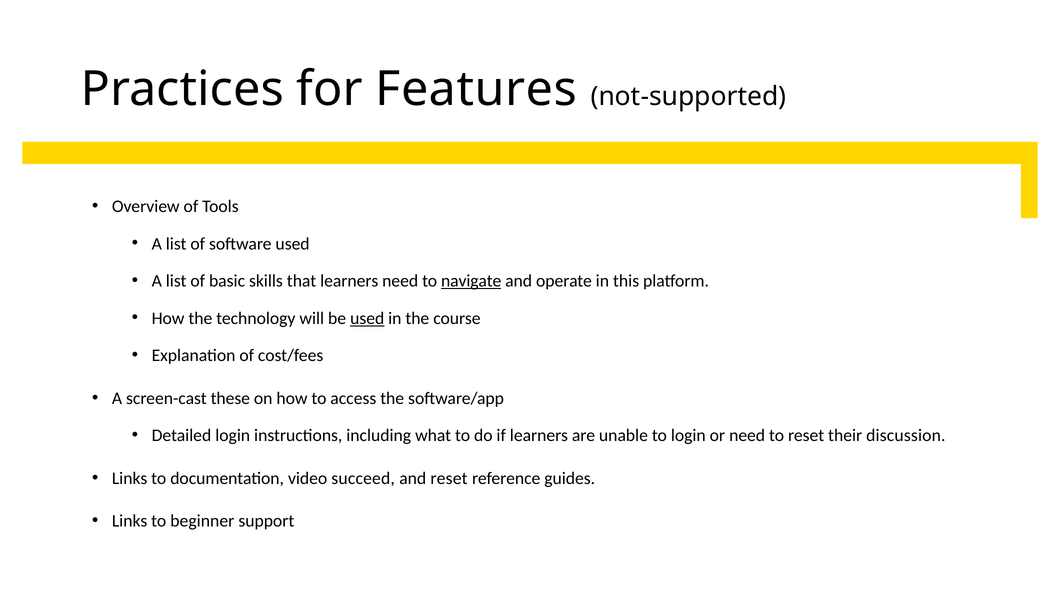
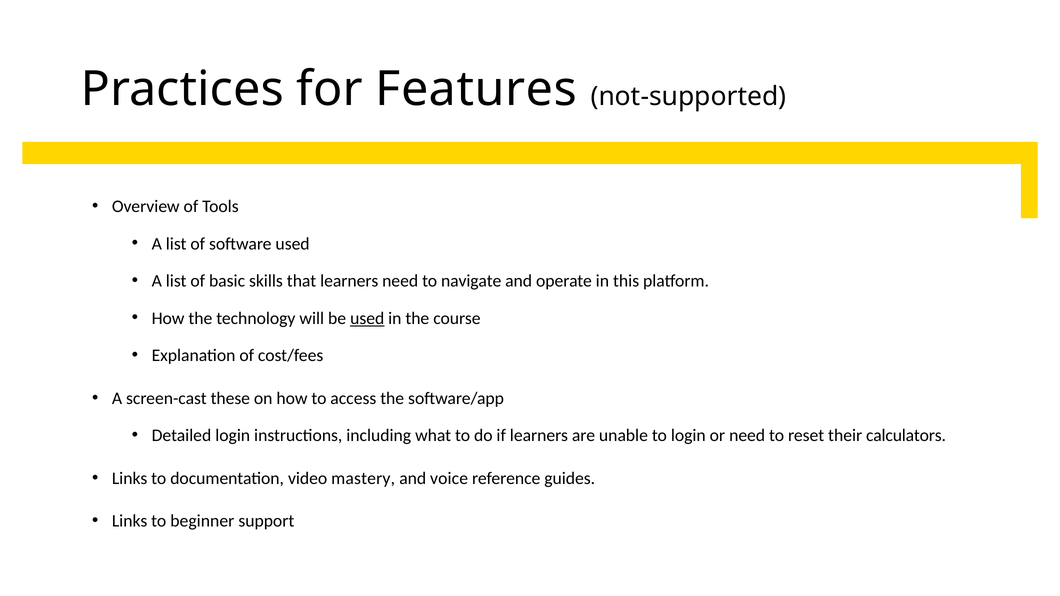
navigate underline: present -> none (471, 281)
discussion: discussion -> calculators (906, 436)
succeed: succeed -> mastery (363, 479)
and reset: reset -> voice (449, 479)
